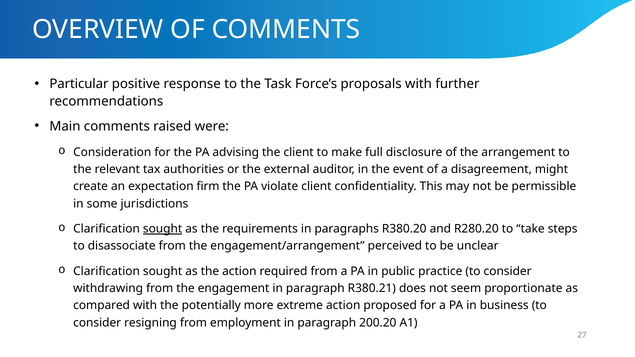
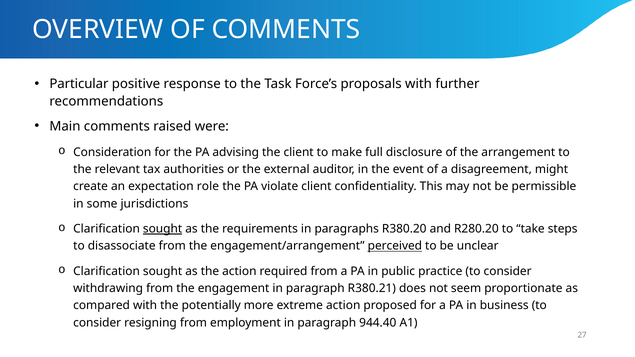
firm: firm -> role (208, 187)
perceived underline: none -> present (395, 246)
200.20: 200.20 -> 944.40 (378, 323)
